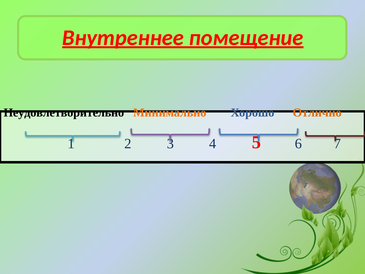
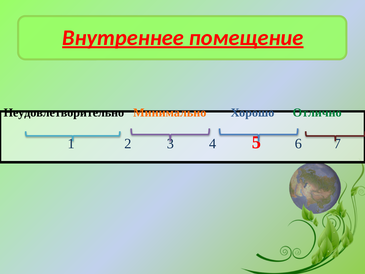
Отлично colour: orange -> green (317, 113)
